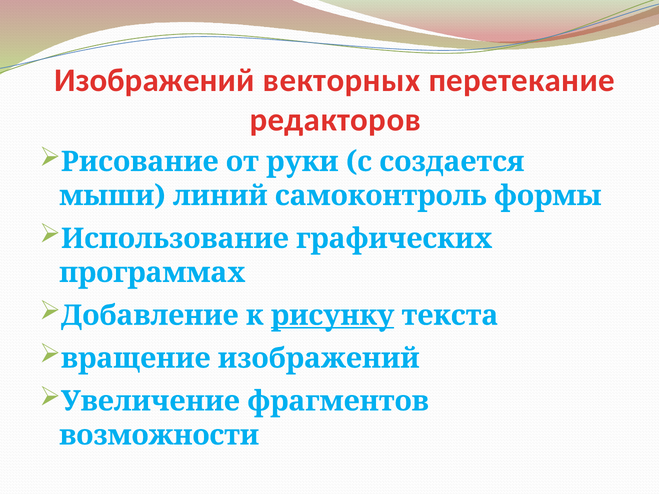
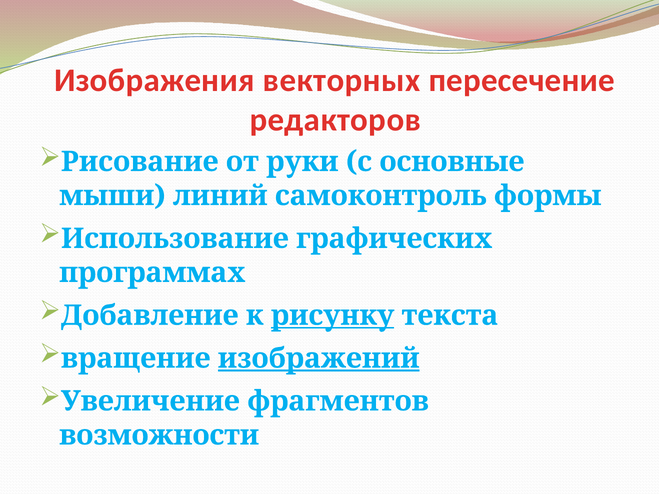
Изображений: Изображений -> Изображения (154, 80)
перетекание: перетекание -> пересечение (522, 80)
создается: создается -> основные (452, 162)
изображений underline: none -> present (319, 358)
